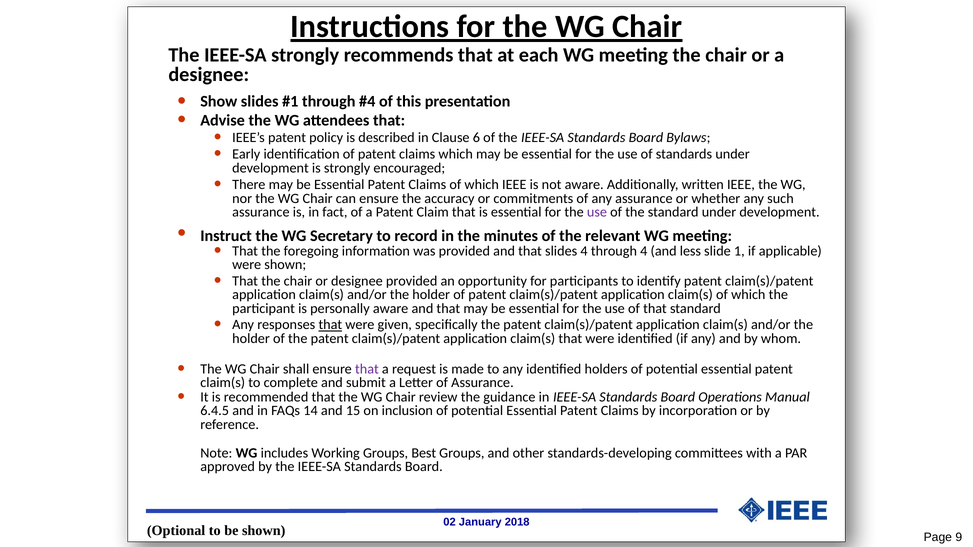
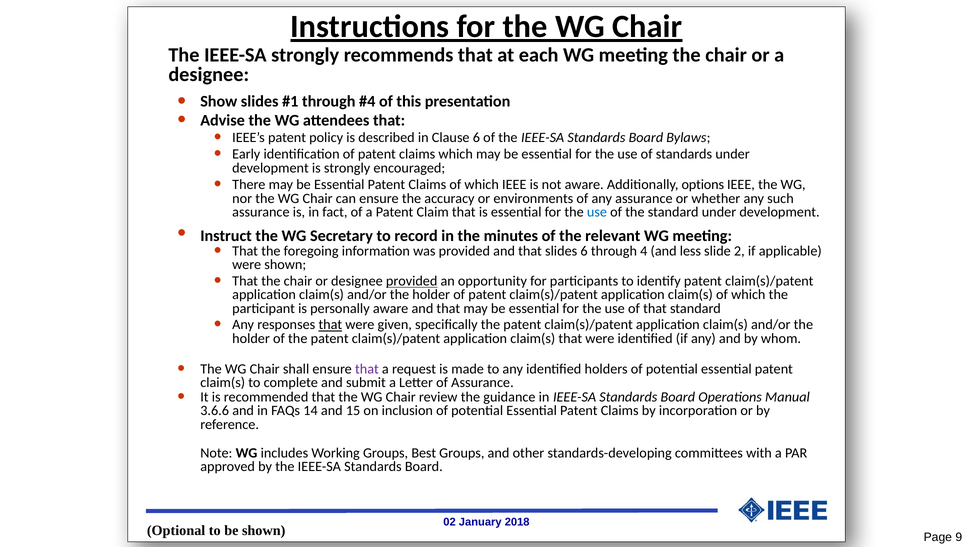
written: written -> options (703, 185)
commitments: commitments -> environments (533, 198)
use colour: purple -> blue (597, 212)
slides 4: 4 -> 6 (584, 251)
1: 1 -> 2 (739, 251)
provided underline: none -> present (412, 281)
6.4.5: 6.4.5 -> 3.6.6 (215, 411)
